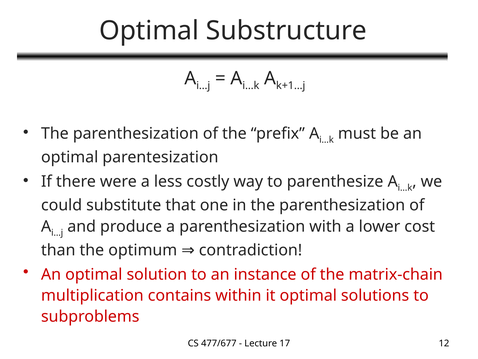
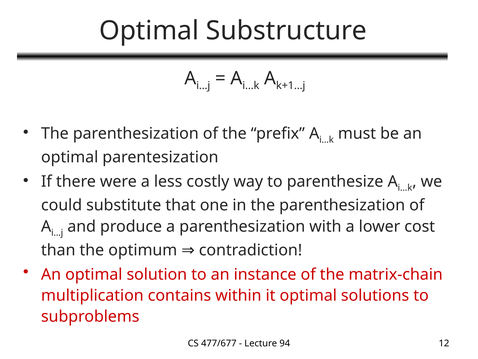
17: 17 -> 94 (285, 343)
